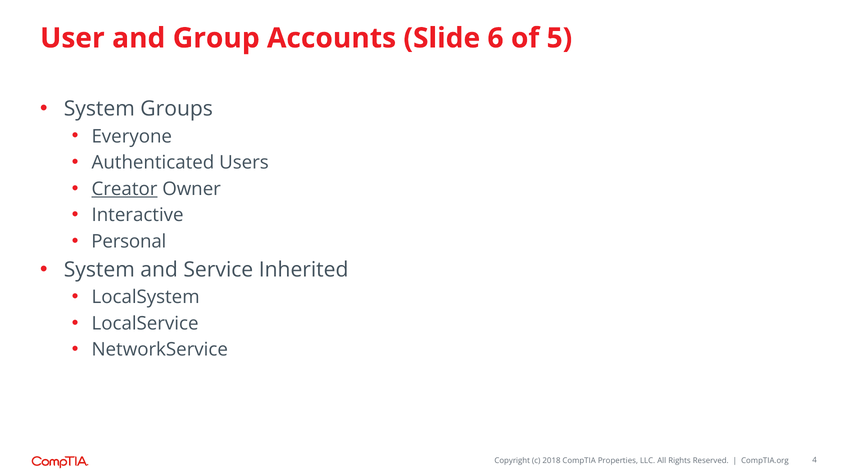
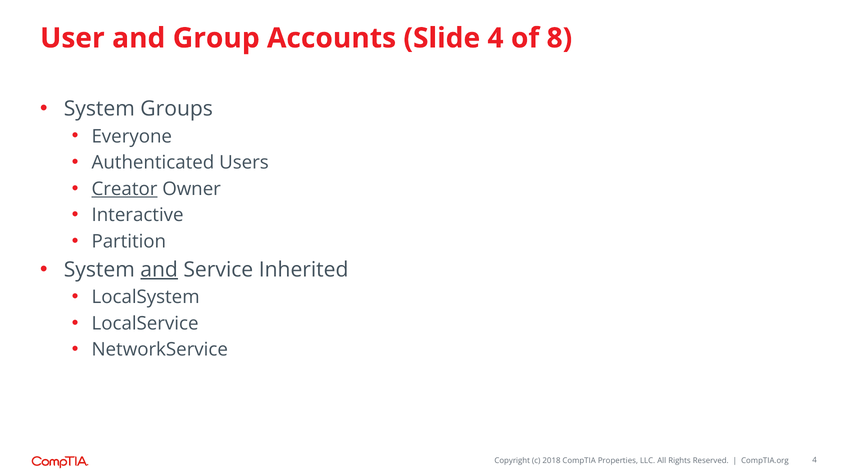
Slide 6: 6 -> 4 (496, 38)
5: 5 -> 8 (559, 38)
Personal: Personal -> Partition (129, 242)
and underline: none -> present (159, 270)
